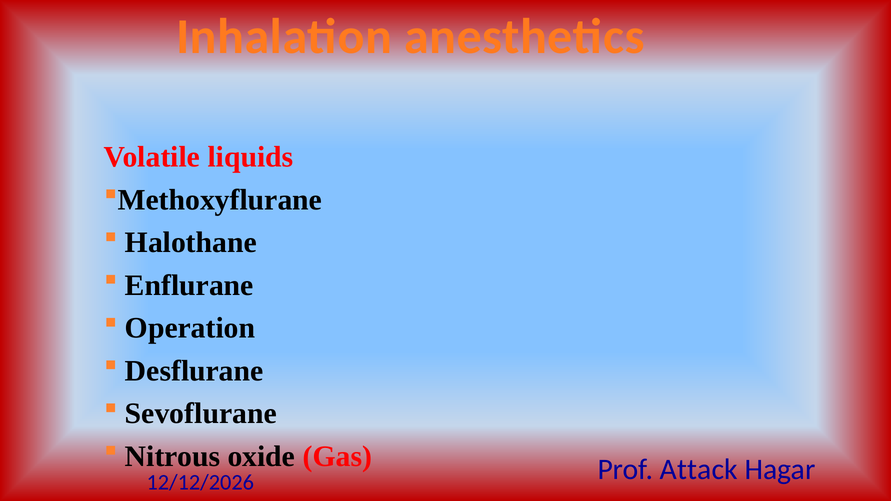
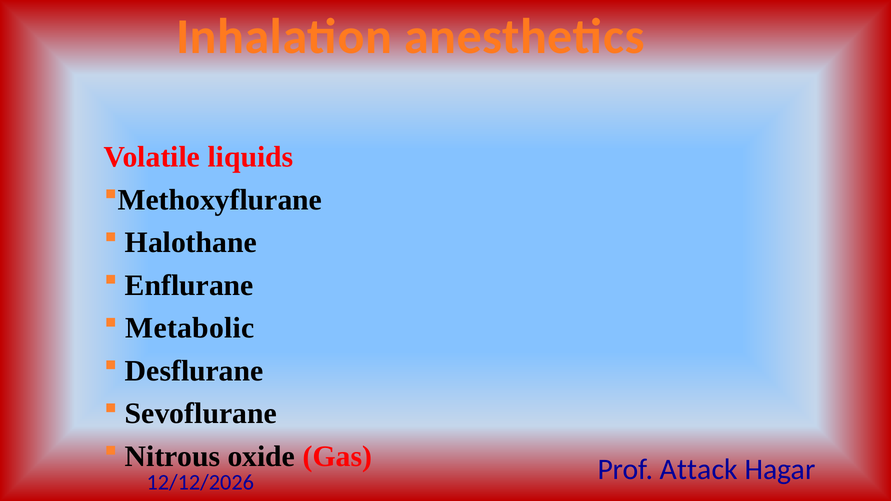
Operation: Operation -> Metabolic (190, 328)
